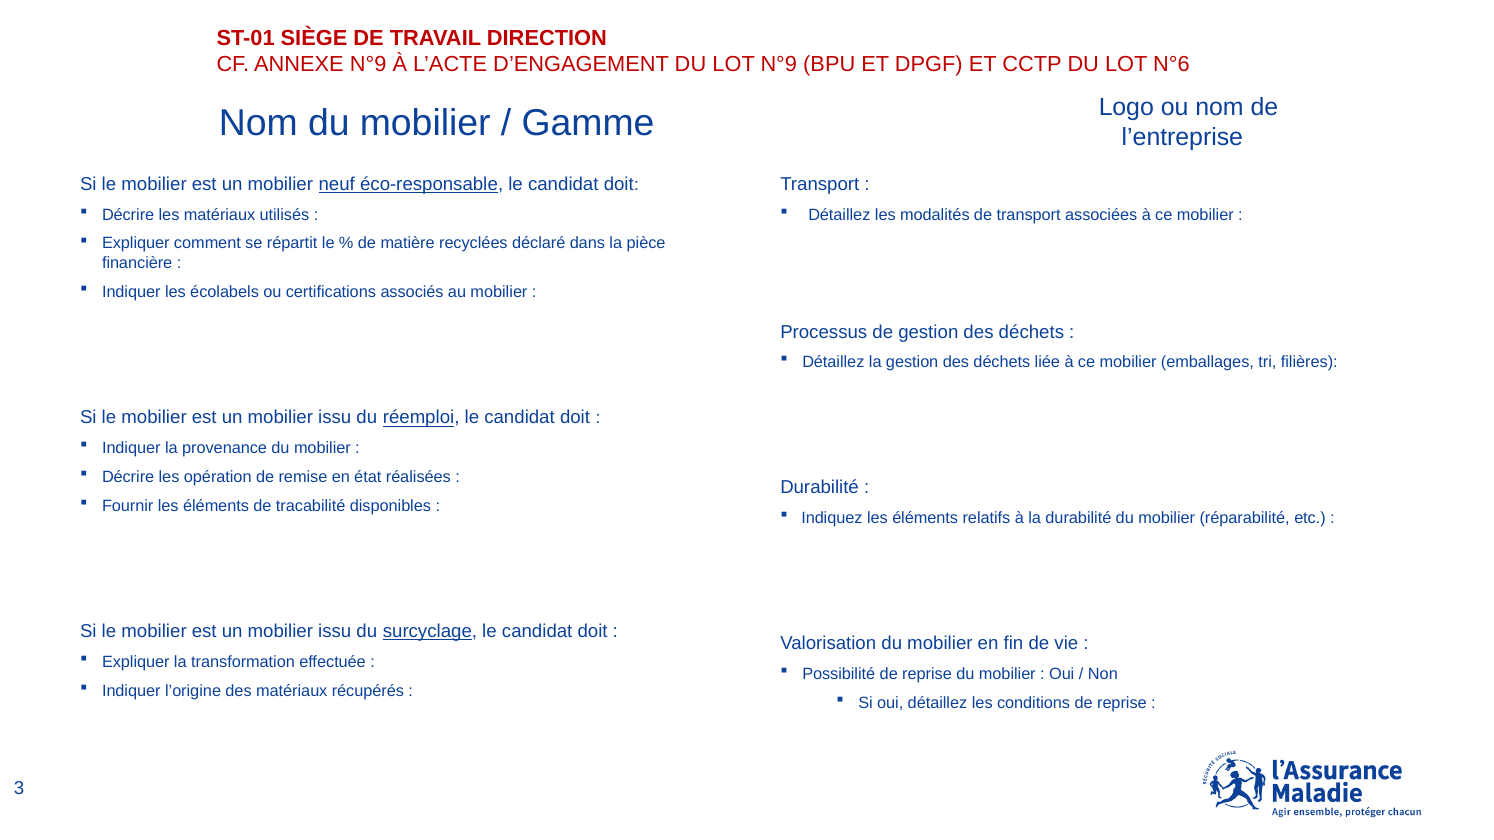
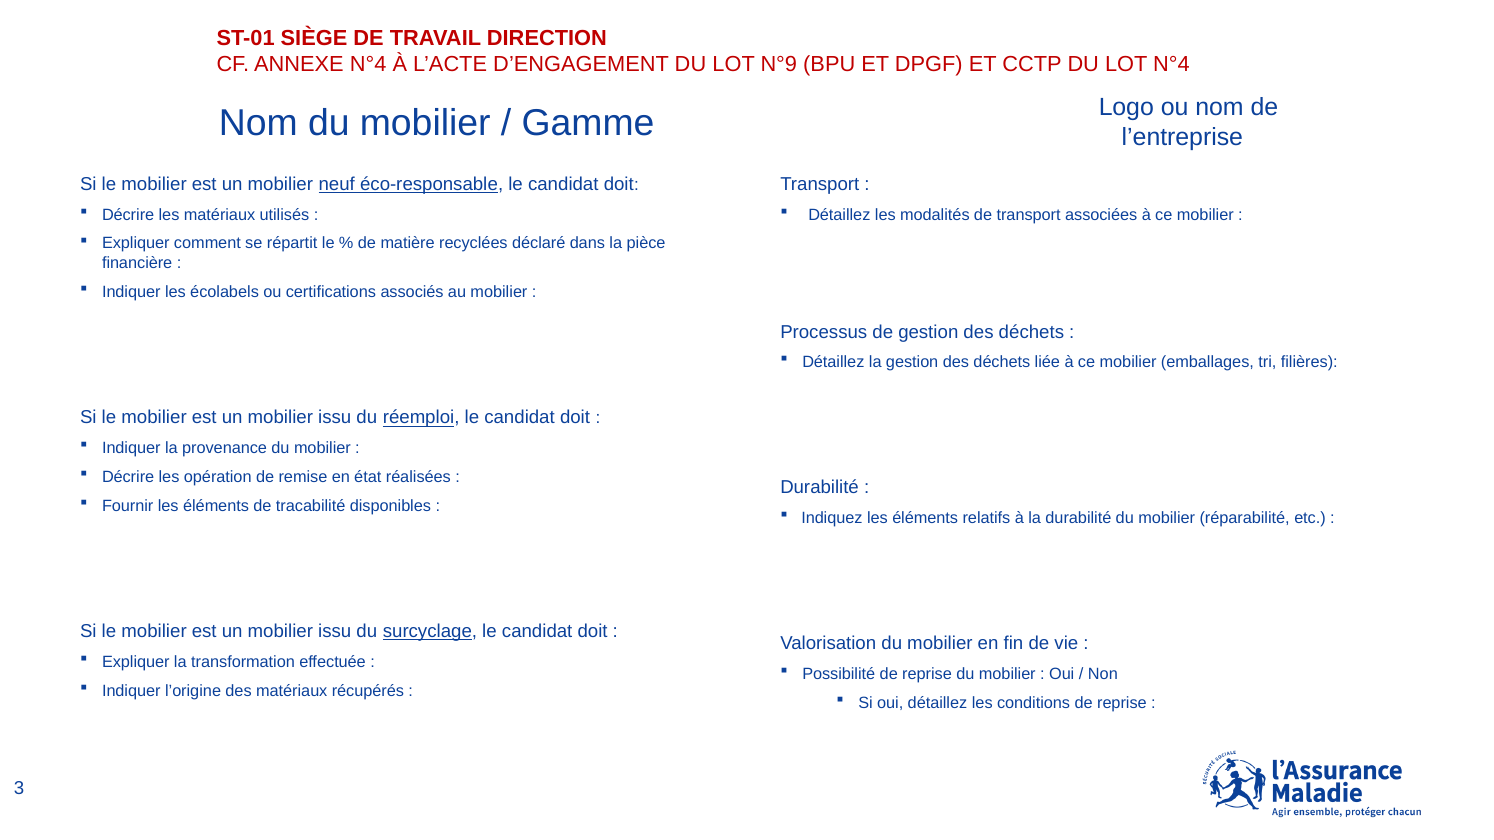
ANNEXE N°9: N°9 -> N°4 (368, 64)
LOT N°6: N°6 -> N°4 (1172, 64)
